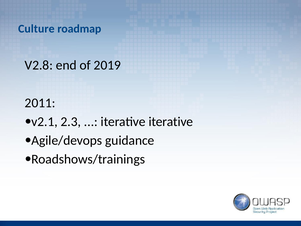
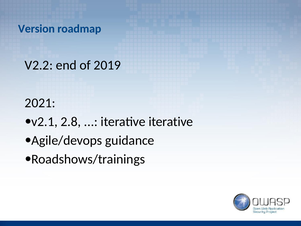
Culture: Culture -> Version (36, 29)
V2.8: V2.8 -> V2.2 (39, 65)
2011: 2011 -> 2021 (40, 103)
2.3: 2.3 -> 2.8 (71, 121)
